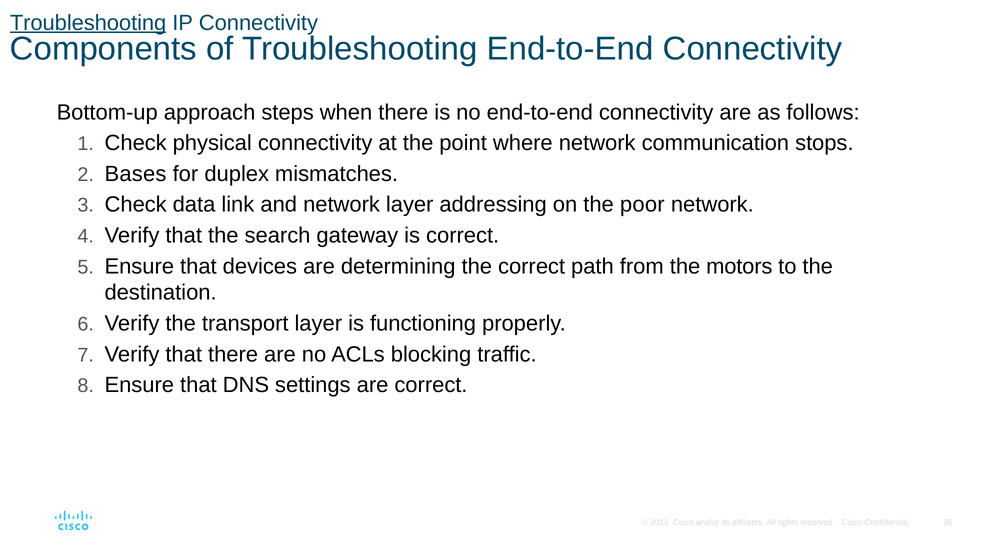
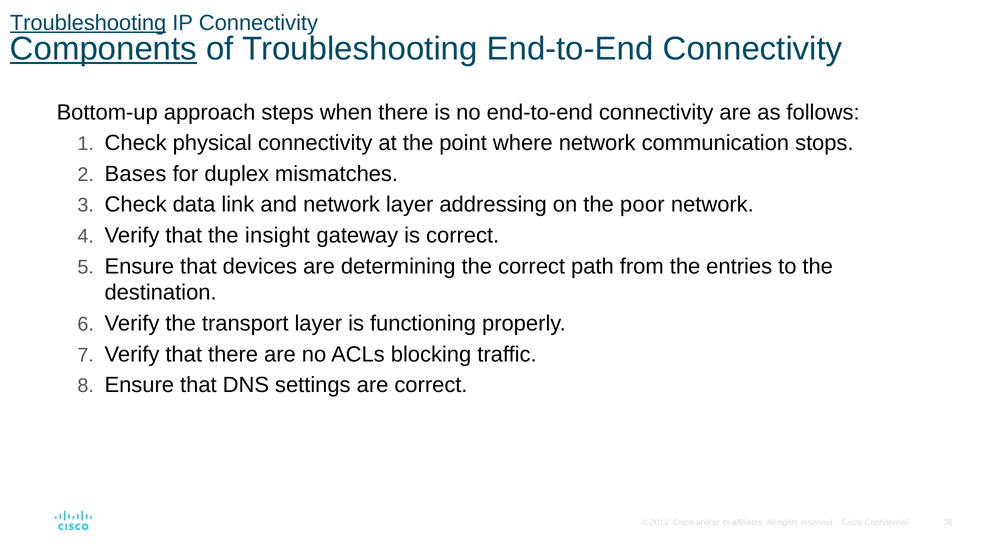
Components underline: none -> present (103, 49)
search: search -> insight (277, 235)
motors: motors -> entries (739, 266)
